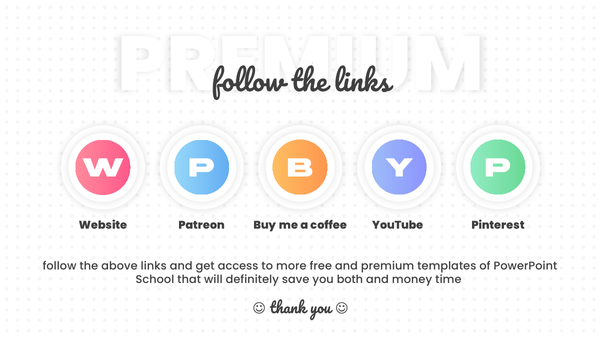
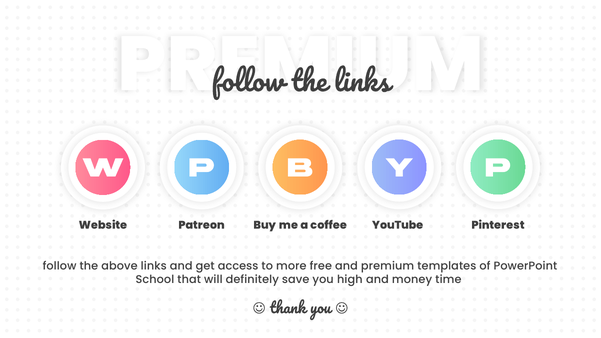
both: both -> high (350, 280)
